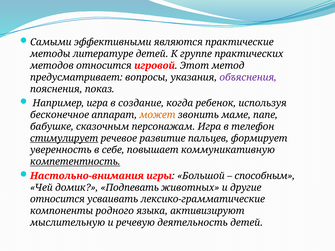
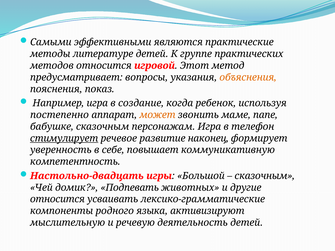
объяснения colour: purple -> orange (248, 77)
бесконечное: бесконечное -> постепенно (60, 115)
пальцев: пальцев -> наконец (208, 138)
компетентность underline: present -> none (75, 162)
Настольно-внимания: Настольно-внимания -> Настольно-двадцать (87, 176)
способным: способным -> сказочным (265, 176)
